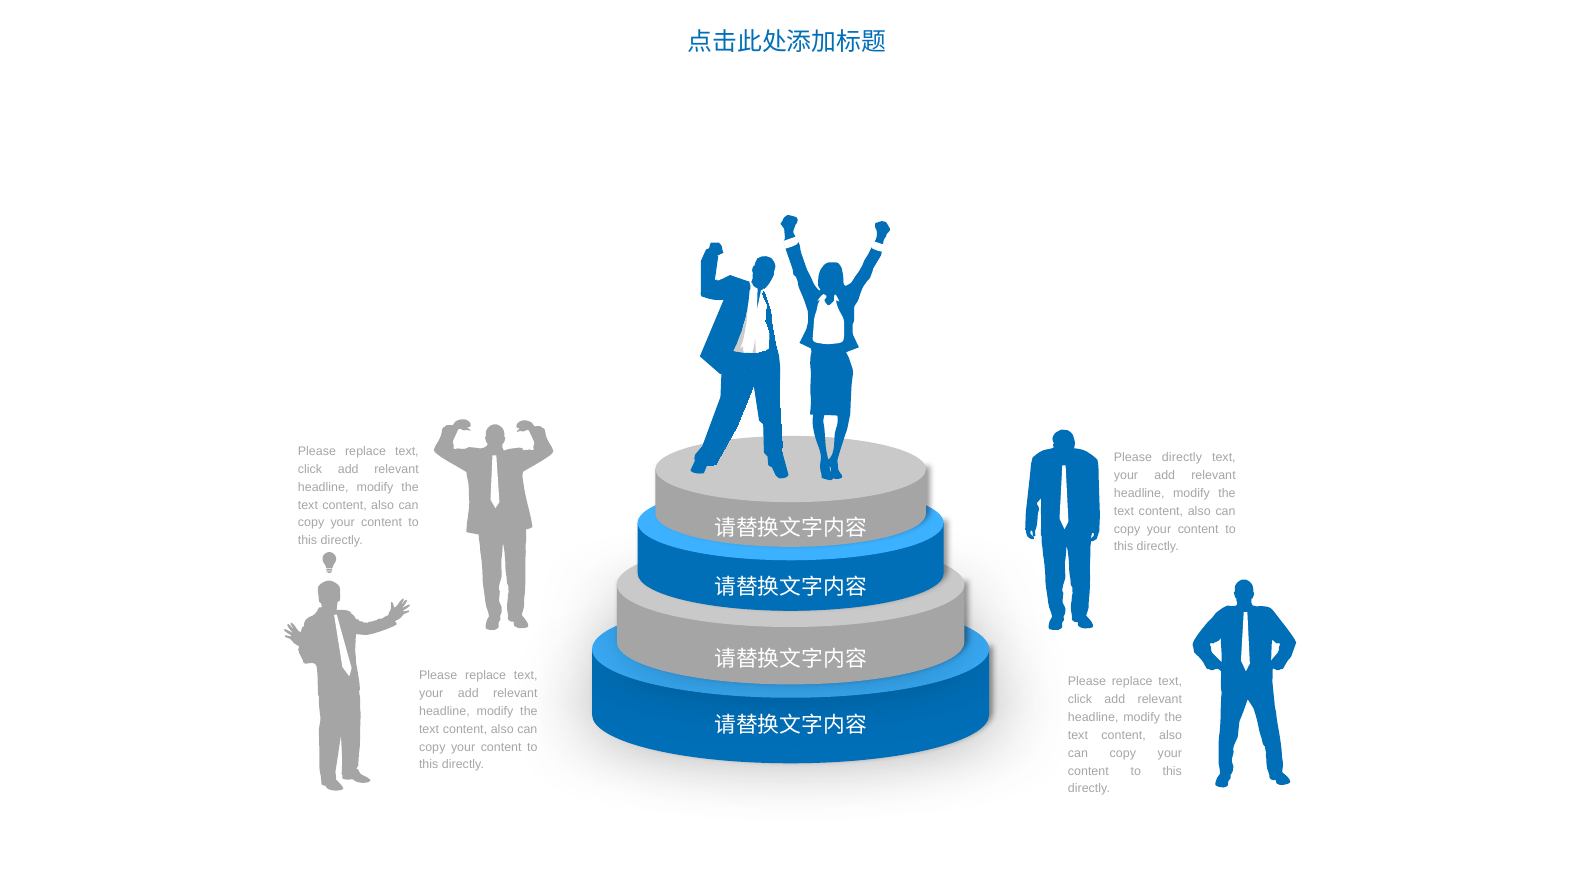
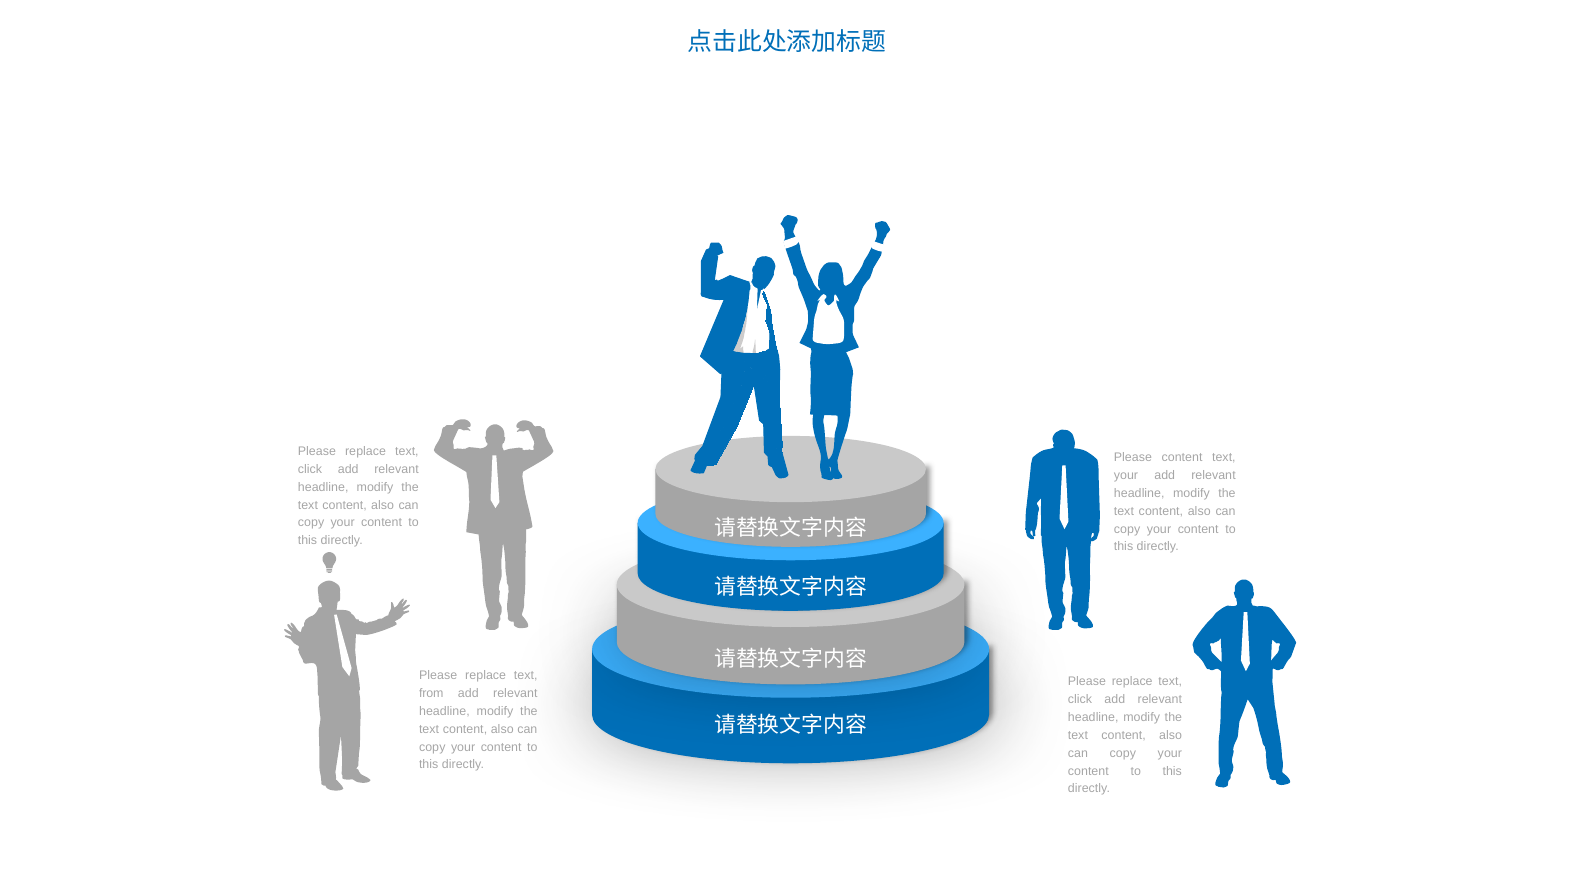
Please directly: directly -> content (1182, 458)
your: your -> from (431, 694)
